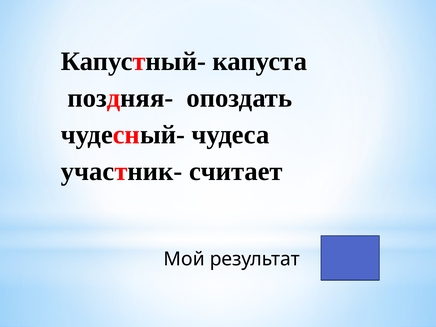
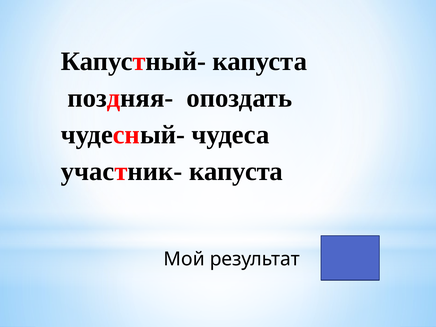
участник- считает: считает -> капуста (236, 171)
